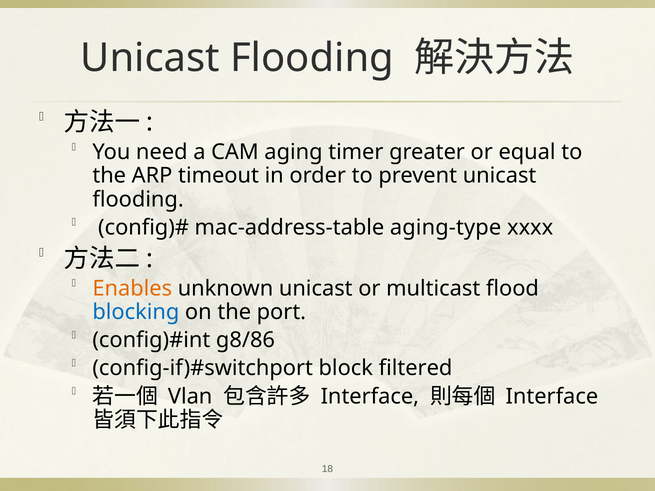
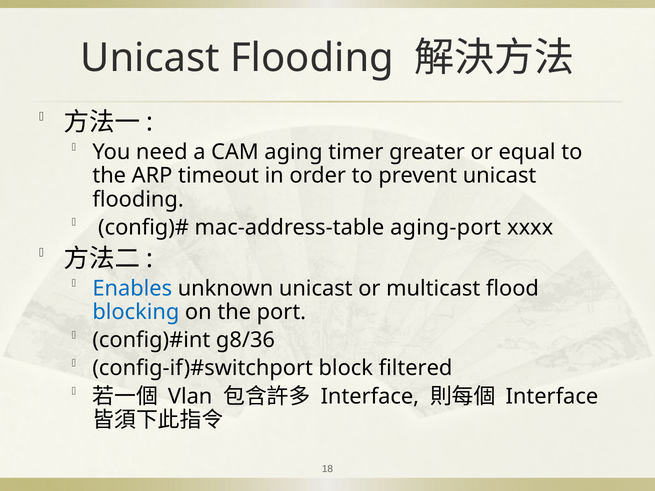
aging-type: aging-type -> aging-port (446, 228)
Enables colour: orange -> blue (132, 289)
g8/86: g8/86 -> g8/36 (245, 340)
